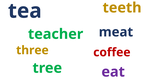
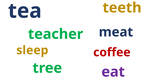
three: three -> sleep (32, 50)
